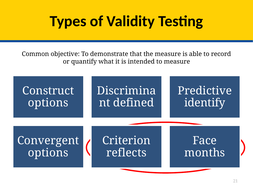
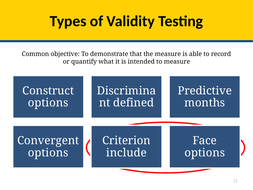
identify: identify -> months (205, 103)
reflects: reflects -> include (126, 153)
months: months -> options (205, 153)
